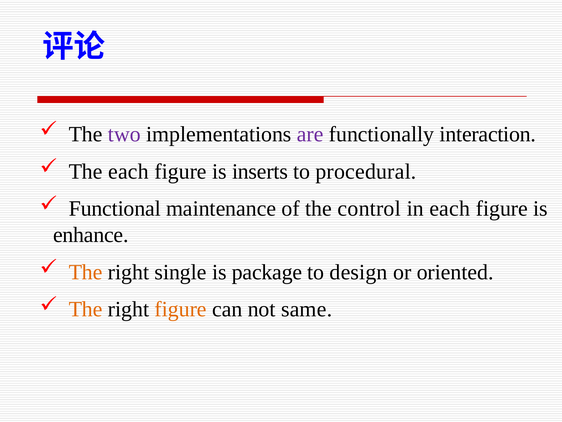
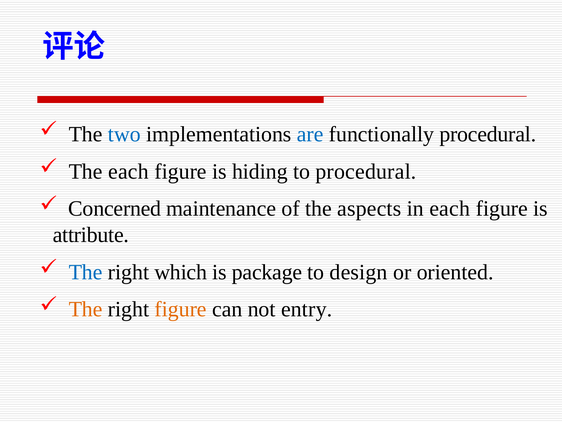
two colour: purple -> blue (124, 134)
are colour: purple -> blue (310, 134)
functionally interaction: interaction -> procedural (488, 134)
inserts: inserts -> hiding (260, 171)
Functional: Functional -> Concerned (115, 208)
control: control -> aspects (369, 208)
enhance: enhance -> attribute (91, 235)
The colour: orange -> blue (86, 272)
single: single -> which (181, 272)
same: same -> entry (307, 309)
